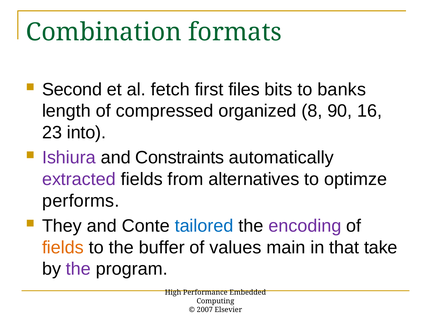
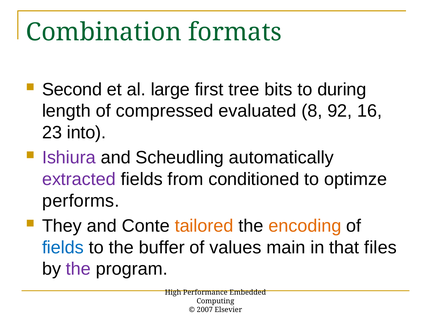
fetch: fetch -> large (170, 90)
files: files -> tree (244, 90)
banks: banks -> during (342, 90)
organized: organized -> evaluated (258, 111)
90: 90 -> 92 (340, 111)
Constraints: Constraints -> Scheudling (180, 158)
alternatives: alternatives -> conditioned (254, 179)
tailored colour: blue -> orange (204, 226)
encoding colour: purple -> orange (305, 226)
fields colour: orange -> blue (63, 248)
take: take -> files (381, 248)
